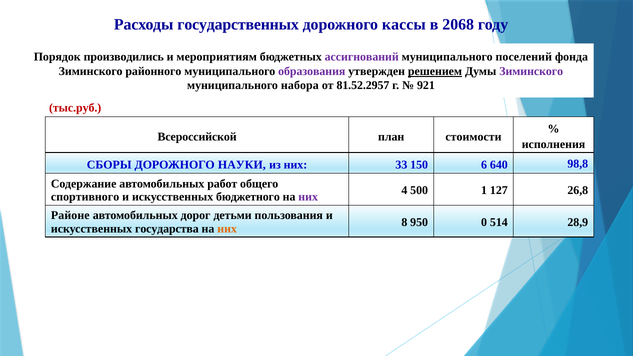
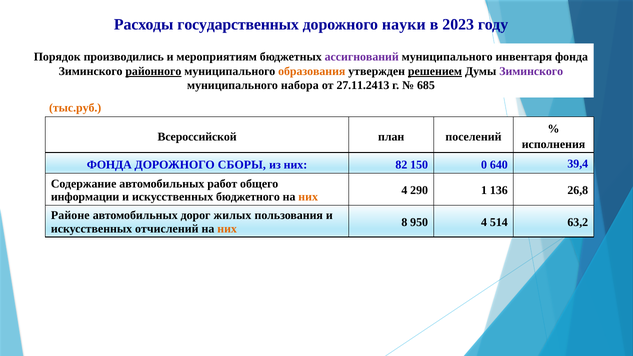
кассы: кассы -> науки (404, 25)
2068: 2068 -> 2023 (458, 25)
поселений: поселений -> инвентаря (524, 57)
районного underline: none -> present (153, 71)
образования colour: purple -> orange (312, 71)
81.52.2957: 81.52.2957 -> 27.11.2413 (363, 86)
921: 921 -> 685 (426, 86)
тыс.руб colour: red -> orange (75, 108)
стоимости: стоимости -> поселений (473, 137)
СБОРЫ: СБОРЫ -> ФОНДА (109, 165)
НАУКИ: НАУКИ -> СБОРЫ (242, 165)
33: 33 -> 82 (401, 165)
6: 6 -> 0 (484, 165)
98,8: 98,8 -> 39,4 (578, 164)
500: 500 -> 290 (419, 190)
127: 127 -> 136 (499, 190)
спортивного: спортивного -> информации (85, 197)
них colour: purple -> orange (308, 197)
детьми: детьми -> жилых (232, 216)
950 0: 0 -> 4 (484, 222)
28,9: 28,9 -> 63,2 (578, 222)
государства: государства -> отчислений (167, 229)
